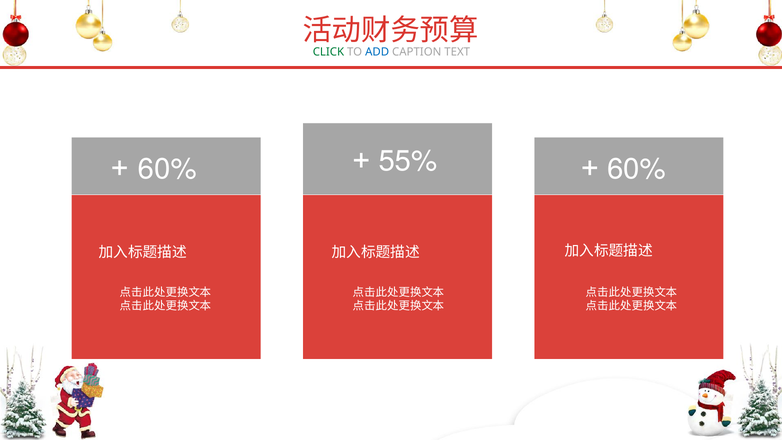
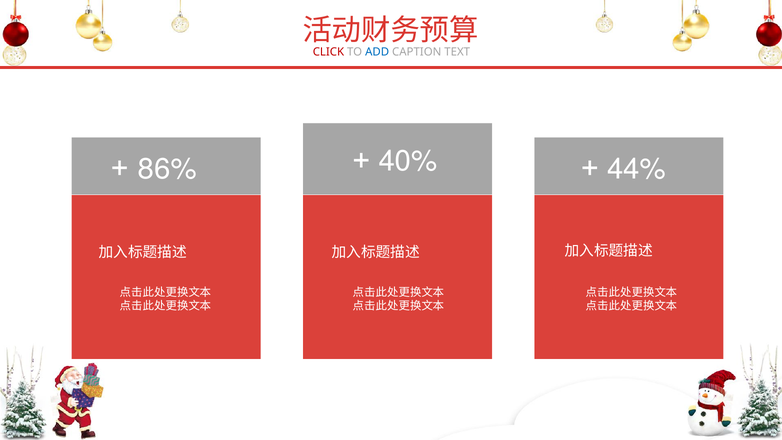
CLICK colour: green -> red (328, 52)
55%: 55% -> 40% (408, 161)
60%: 60% -> 86% (167, 169)
60%: 60% -> 44% (637, 169)
